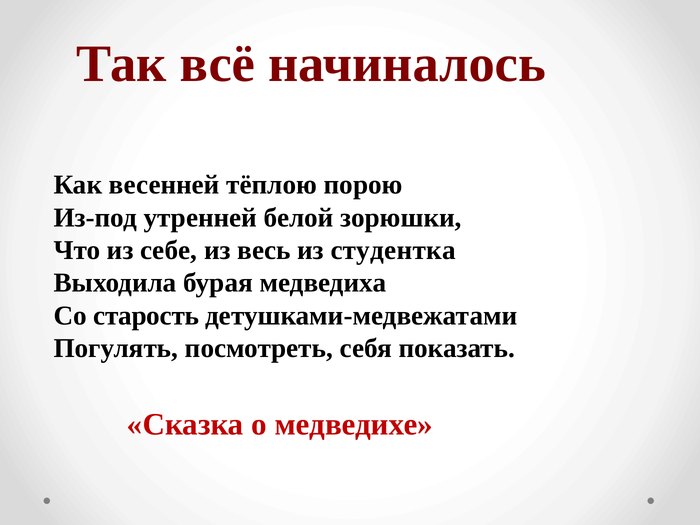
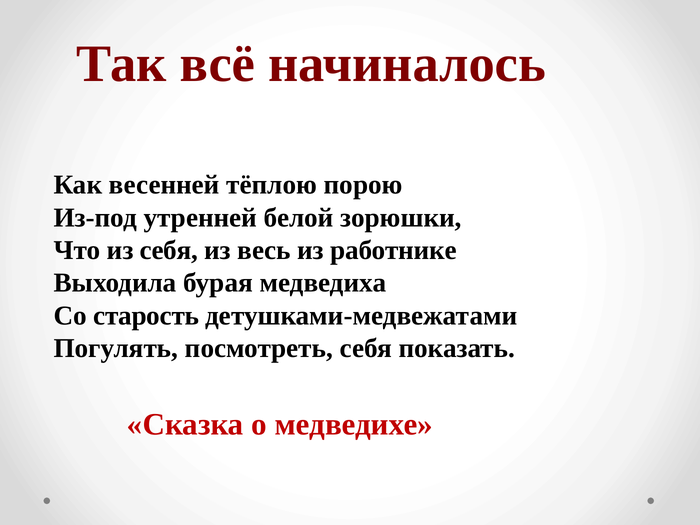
из себе: себе -> себя (169, 250)
студентка: студентка -> работнике (393, 250)
